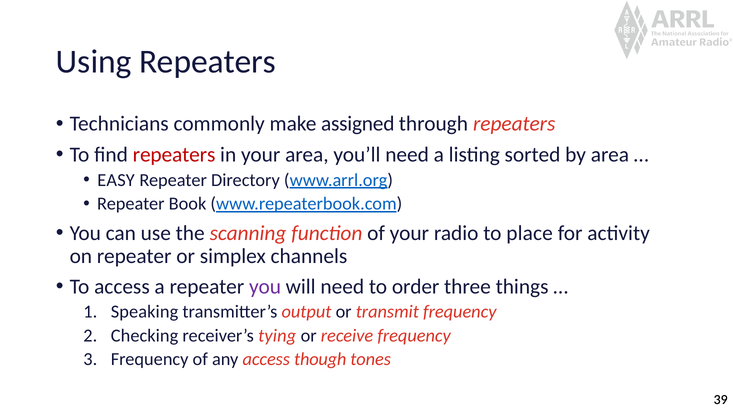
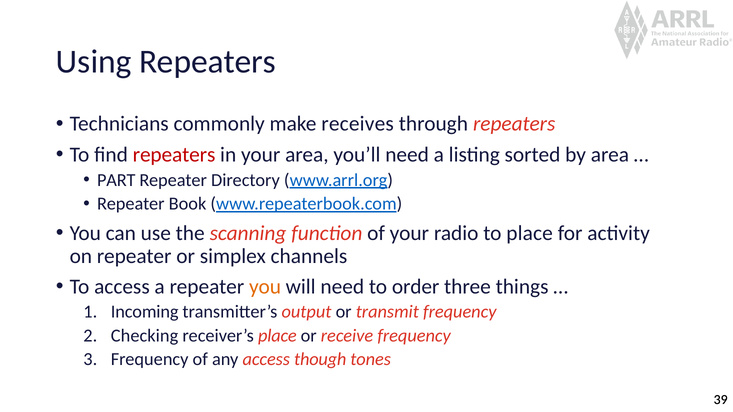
assigned: assigned -> receives (358, 124)
EASY: EASY -> PART (116, 180)
you colour: purple -> orange (265, 287)
Speaking: Speaking -> Incoming (145, 312)
receiver’s tying: tying -> place (277, 336)
